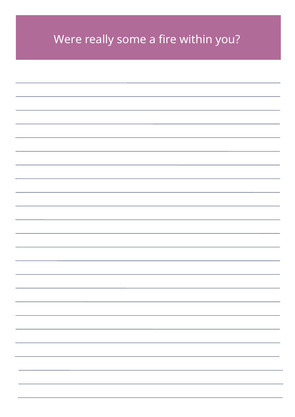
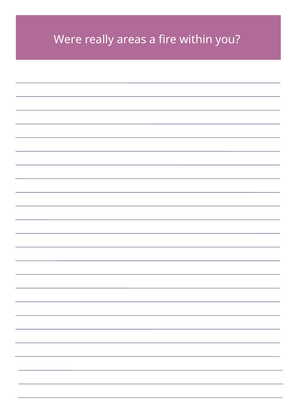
some: some -> areas (132, 40)
